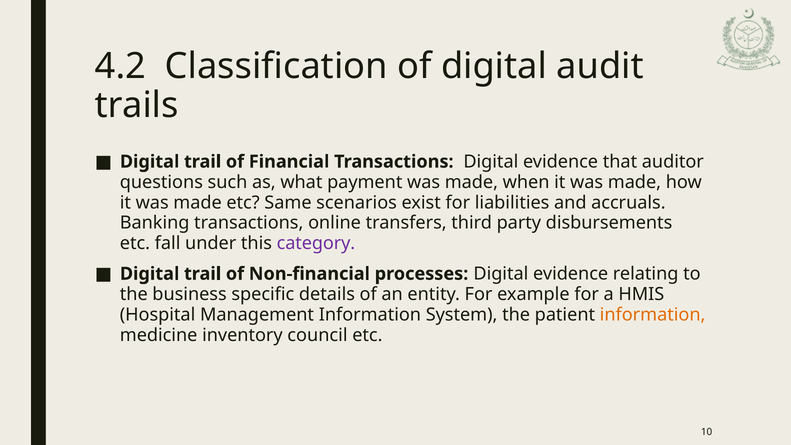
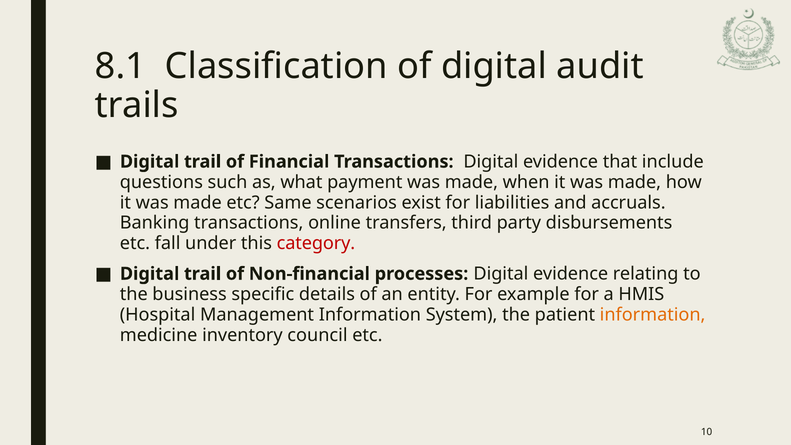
4.2: 4.2 -> 8.1 (120, 66)
auditor: auditor -> include (673, 162)
category colour: purple -> red (316, 243)
